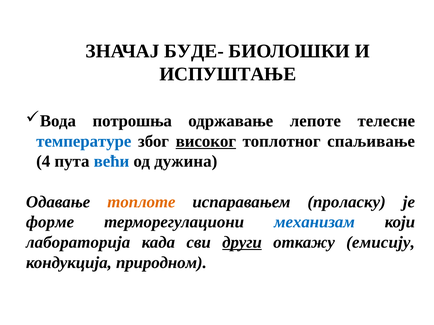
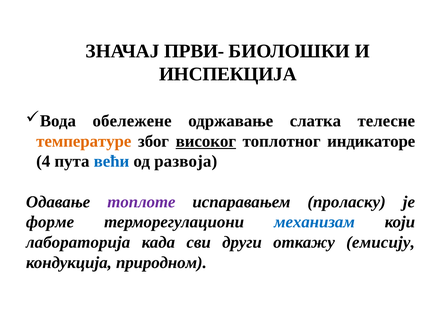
БУДЕ-: БУДЕ- -> ПРВИ- (194, 51)
ИСПУШТАЊЕ: ИСПУШТАЊЕ -> ИНСПЕКЦИЈА (228, 74)
потрошња: потрошња -> обележене (132, 121)
лепоте: лепоте -> слатка (315, 121)
температуре colour: blue -> orange (84, 141)
спаљивање: спаљивање -> индикаторе (371, 141)
дужина: дужина -> развоја (186, 162)
топлоте colour: orange -> purple (141, 202)
други underline: present -> none (242, 243)
